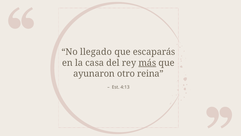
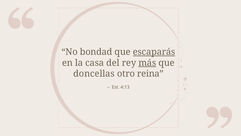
llegado: llegado -> bondad (96, 52)
escaparás underline: none -> present (154, 52)
ayunaron: ayunaron -> doncellas (94, 73)
